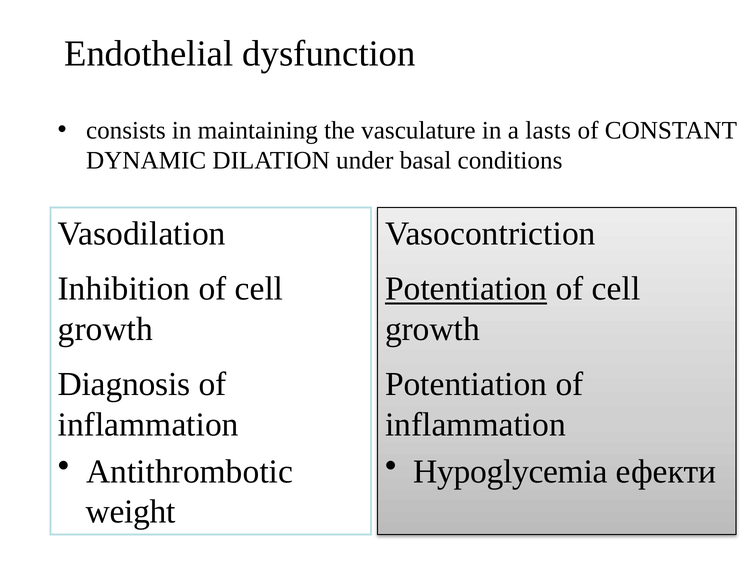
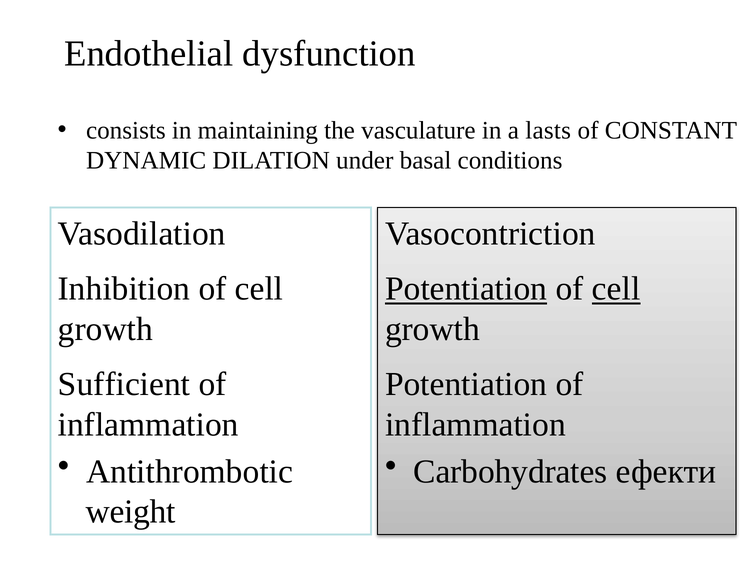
cell underline: none -> present (616, 289)
Diagnosis: Diagnosis -> Sufficient (124, 384)
Hypoglycemia: Hypoglycemia -> Carbohydrates (510, 472)
